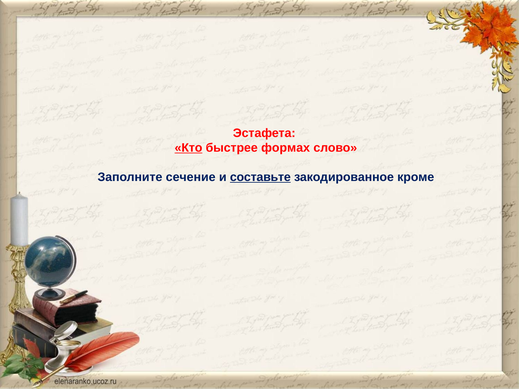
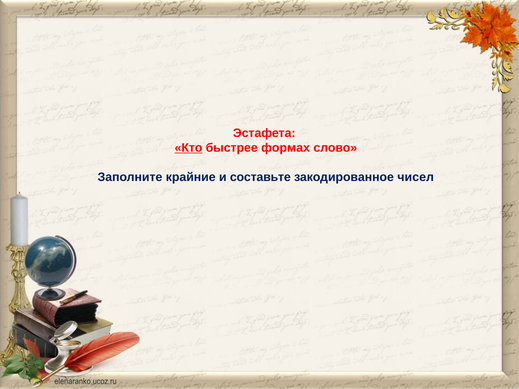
сечение: сечение -> крайние (191, 177)
составьте underline: present -> none (260, 177)
кроме: кроме -> чисел (416, 177)
